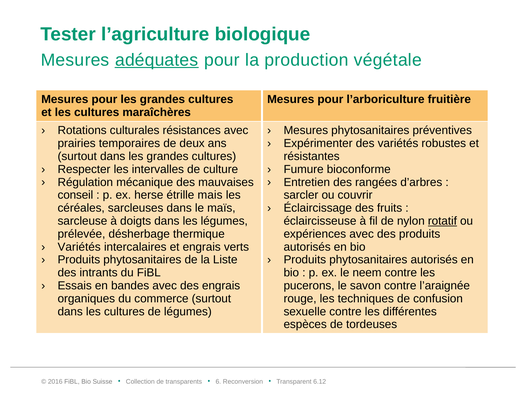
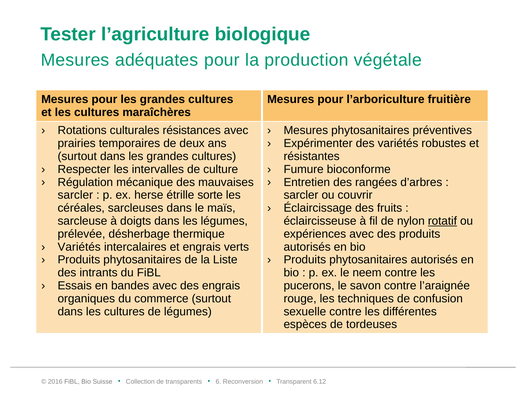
adéquates underline: present -> none (157, 60)
conseil: conseil -> sarcler (75, 195)
mais: mais -> sorte (210, 195)
